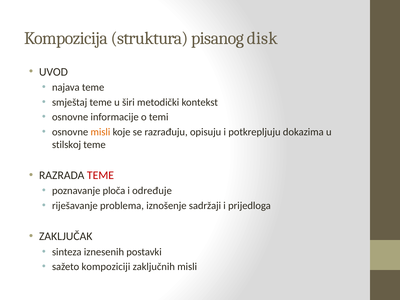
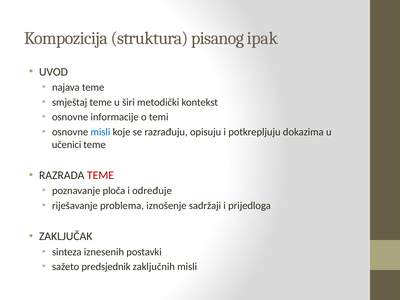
disk: disk -> ipak (262, 38)
misli colour: orange -> blue (100, 132)
stilskoj: stilskoj -> učenici (67, 145)
kompoziciji: kompoziciji -> predsjednik (106, 267)
